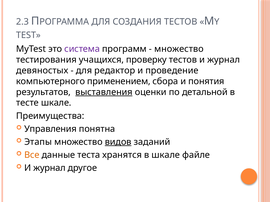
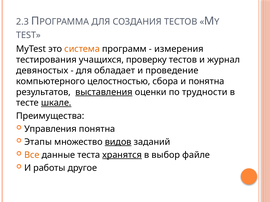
система colour: purple -> orange (82, 49)
множество: множество -> измерения (179, 49)
редактор: редактор -> обладает (115, 71)
применением: применением -> целостностью (119, 81)
и понятия: понятия -> понятна (206, 81)
детальной: детальной -> трудности (205, 92)
шкале underline: none -> present (56, 103)
хранятся underline: none -> present (122, 155)
в шкале: шкале -> выбор (166, 155)
журнал: журнал -> работы (49, 168)
